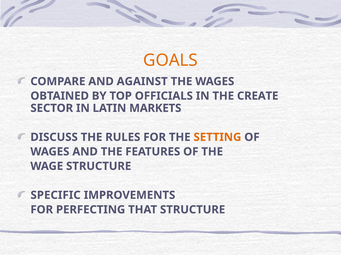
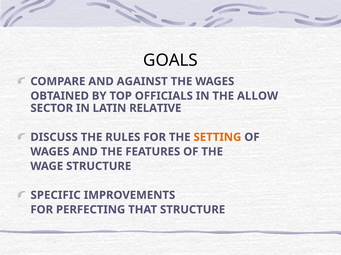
GOALS colour: orange -> black (171, 61)
CREATE: CREATE -> ALLOW (258, 96)
MARKETS: MARKETS -> RELATIVE (155, 108)
